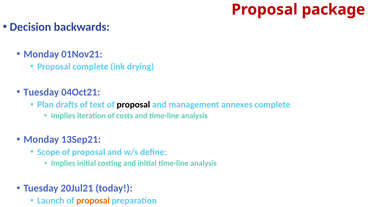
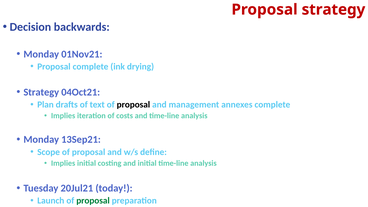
Proposal package: package -> strategy (333, 10)
Tuesday: Tuesday -> Strategy (41, 92)
proposal colour: orange -> green (93, 201)
